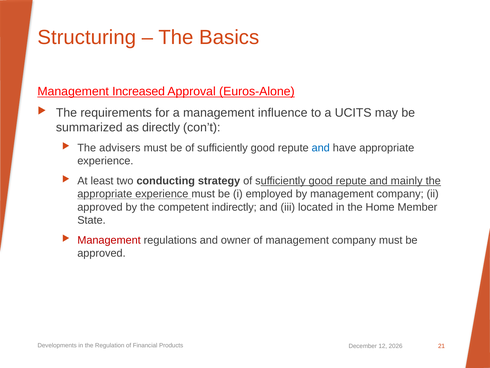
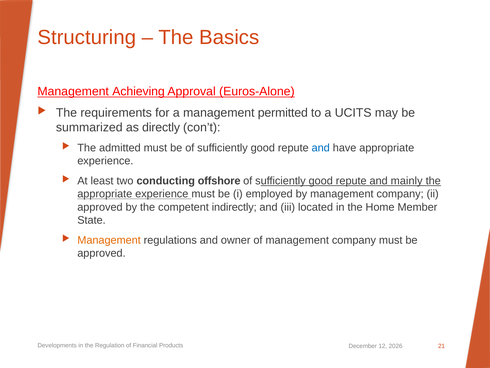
Increased: Increased -> Achieving (139, 91)
influence: influence -> permitted (283, 112)
advisers: advisers -> admitted (120, 148)
strategy: strategy -> offshore (219, 181)
Management colour: red -> orange (109, 240)
